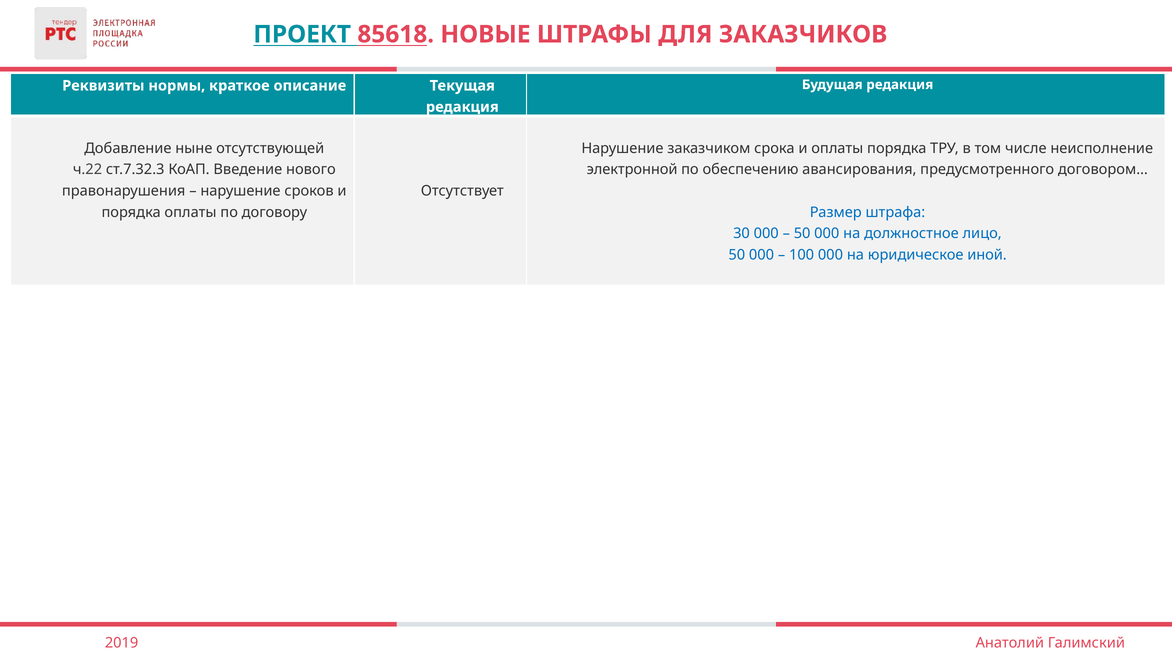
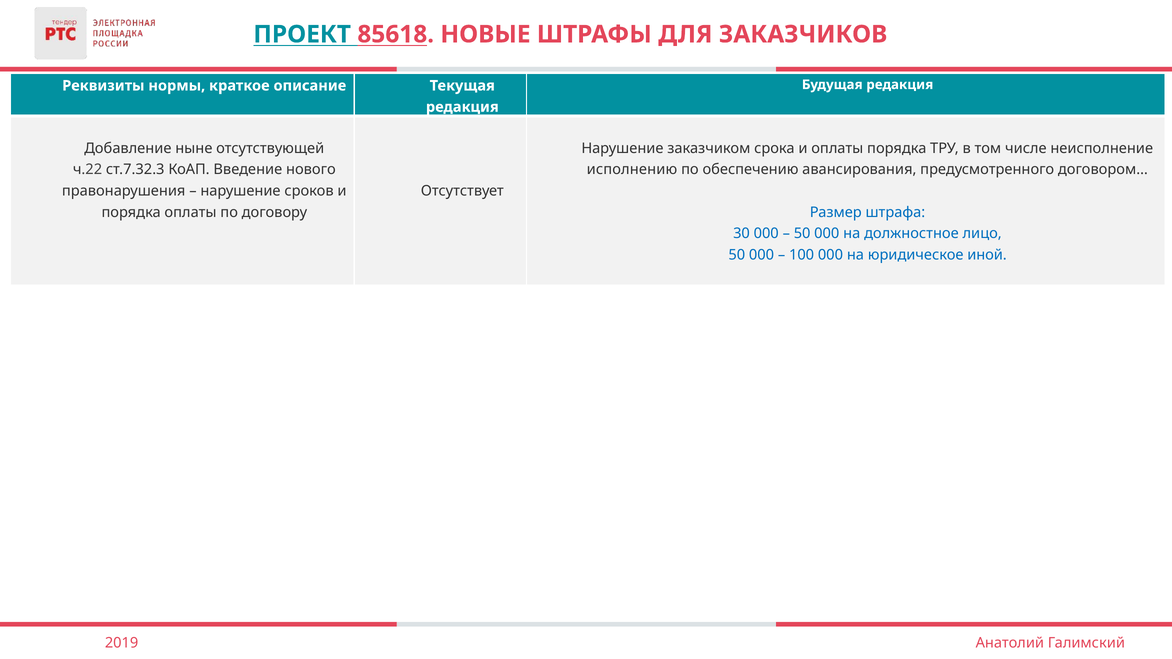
электронной: электронной -> исполнению (632, 170)
